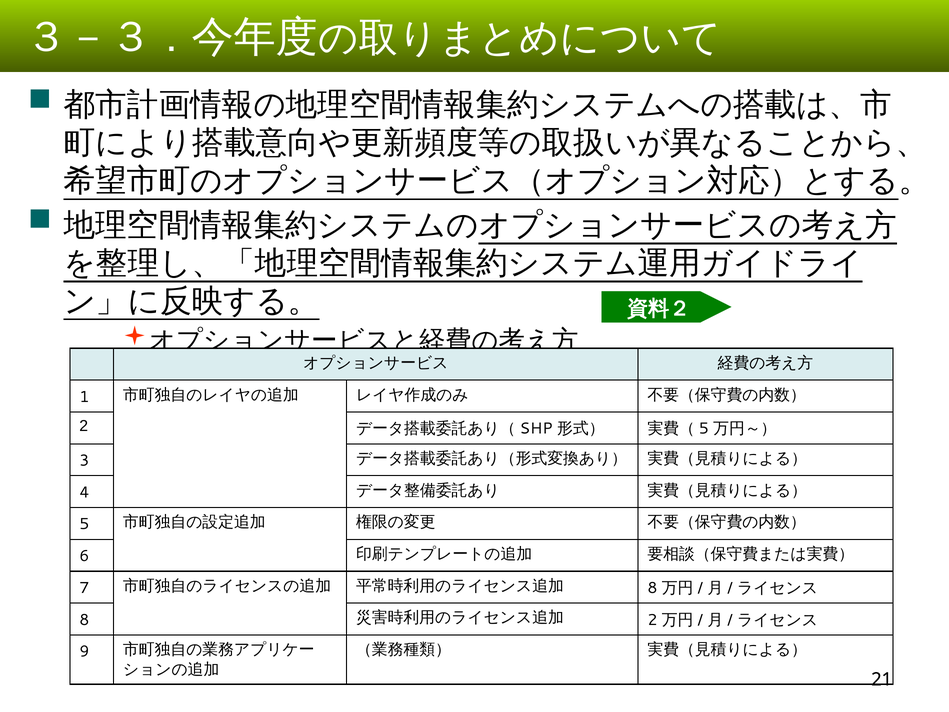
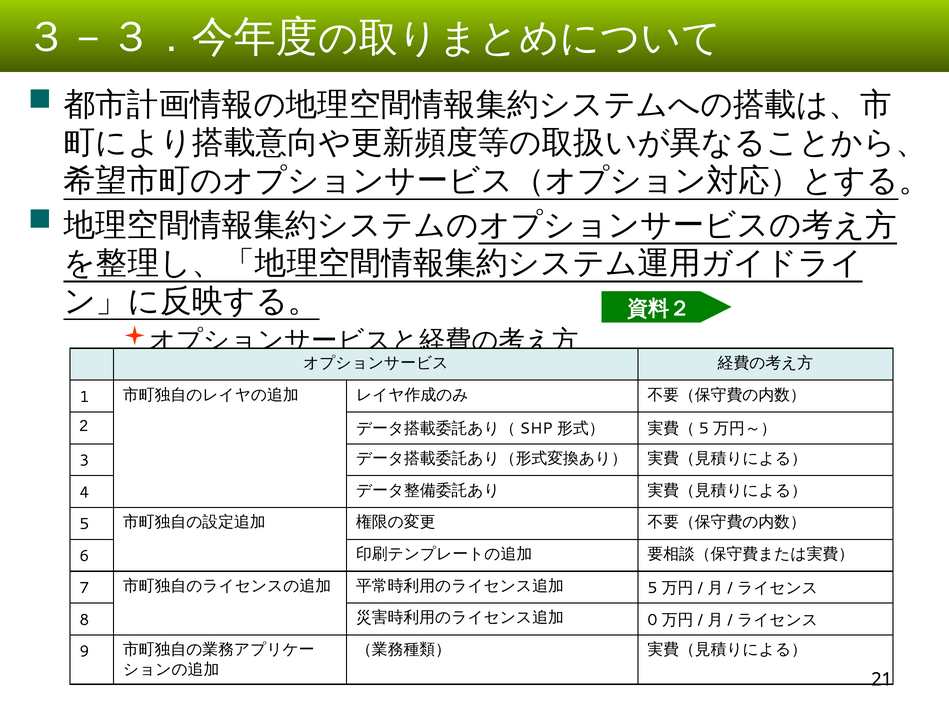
8: 8 -> 5 (652, 588)
2: 2 -> 0 (652, 620)
